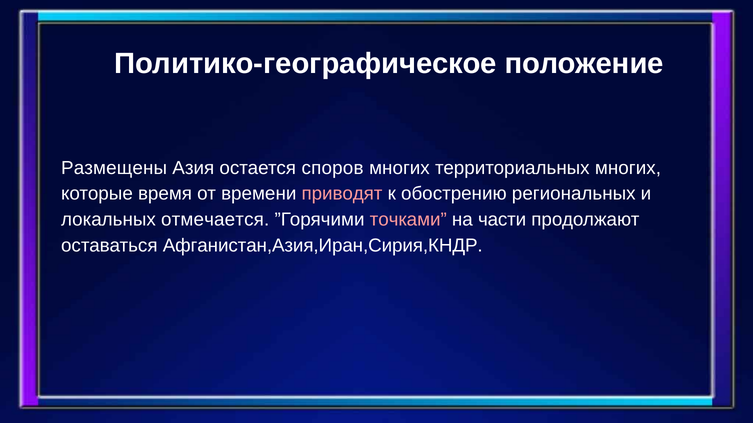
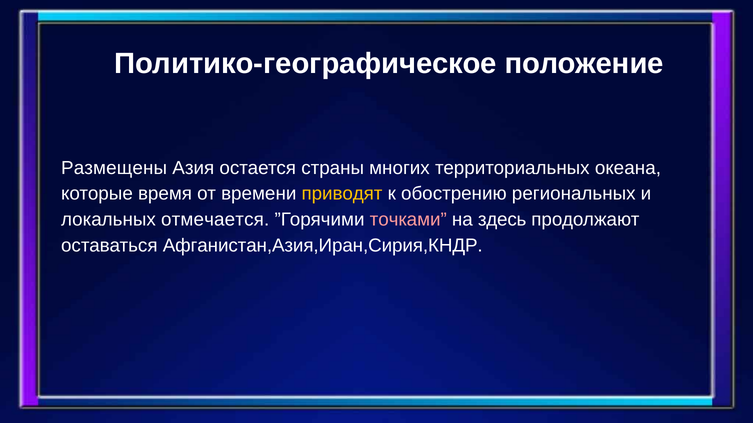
споров: споров -> страны (333, 168)
территориальных многих: многих -> океана (628, 168)
приводят colour: pink -> yellow (342, 194)
части: части -> здесь (502, 220)
